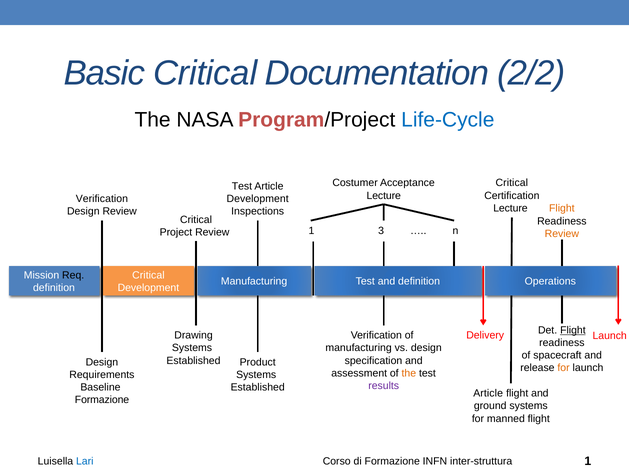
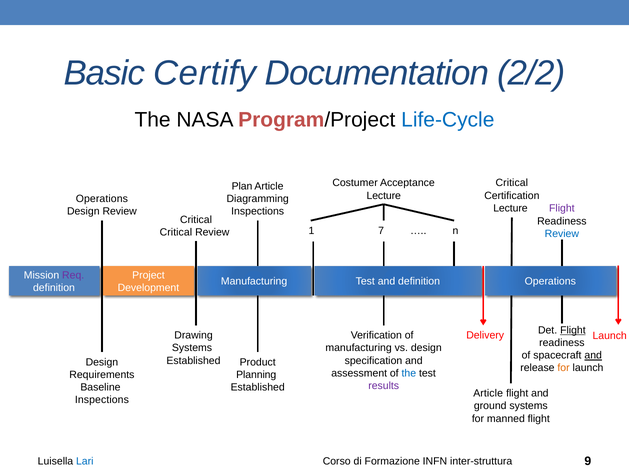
Basic Critical: Critical -> Certify (205, 73)
Test: Test -> Plan (242, 186)
Development: Development -> Diagramming (258, 199)
Verification: Verification -> Operations (102, 199)
Flight colour: orange -> purple (562, 208)
3: 3 -> 7 (381, 231)
Project: Project -> Critical (176, 232)
Review colour: orange -> blue (562, 234)
Critical: Critical -> Project (148, 275)
Req colour: black -> purple (73, 275)
and underline: none -> present (593, 355)
the colour: orange -> blue (409, 373)
Systems: Systems -> Planning (256, 374)
Formazione: Formazione -> Inspections (102, 400)
inter-struttura 1: 1 -> 9 (588, 461)
